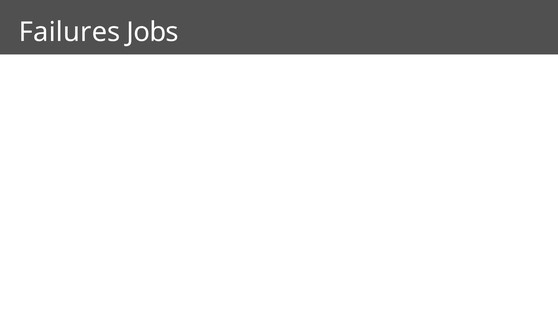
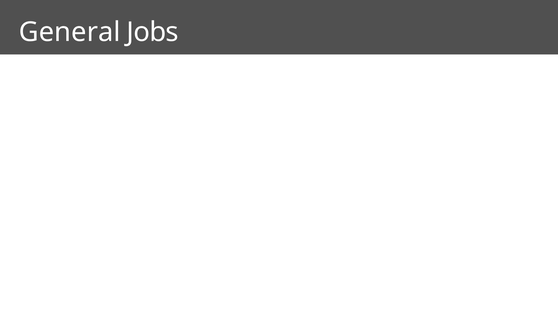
Failures: Failures -> General (70, 32)
